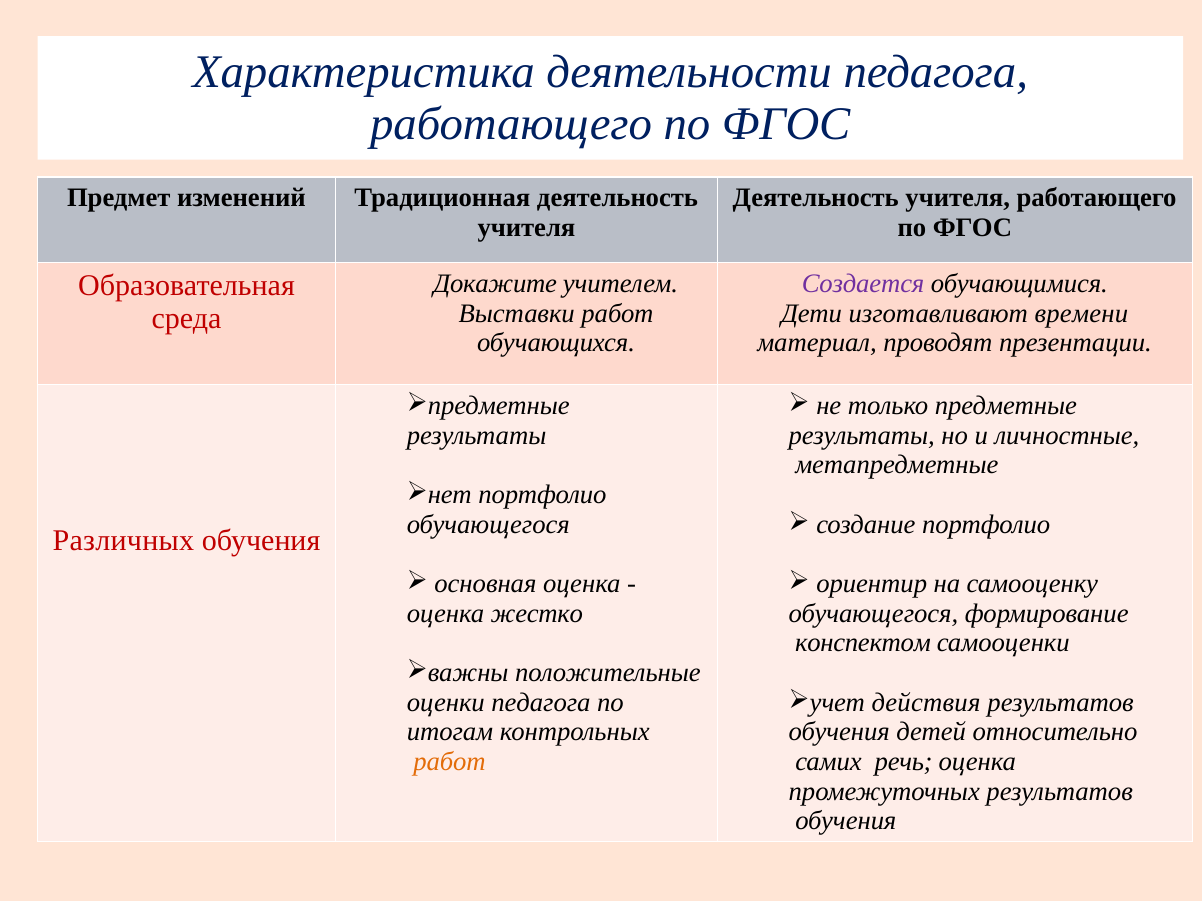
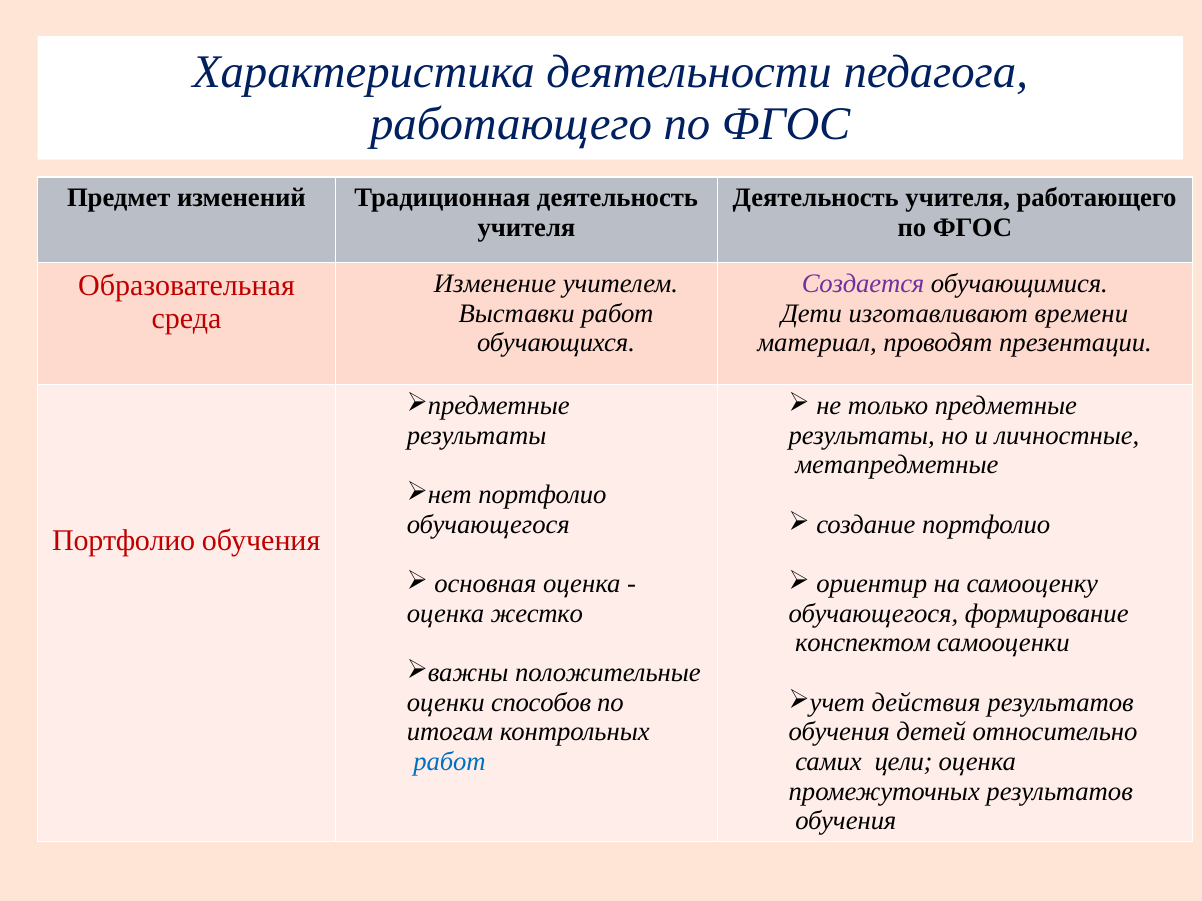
Докажите: Докажите -> Изменение (495, 284)
Различных: Различных -> Портфолио (124, 541)
оценки педагога: педагога -> способов (541, 703)
работ colour: orange -> blue (450, 762)
речь: речь -> цели (904, 762)
